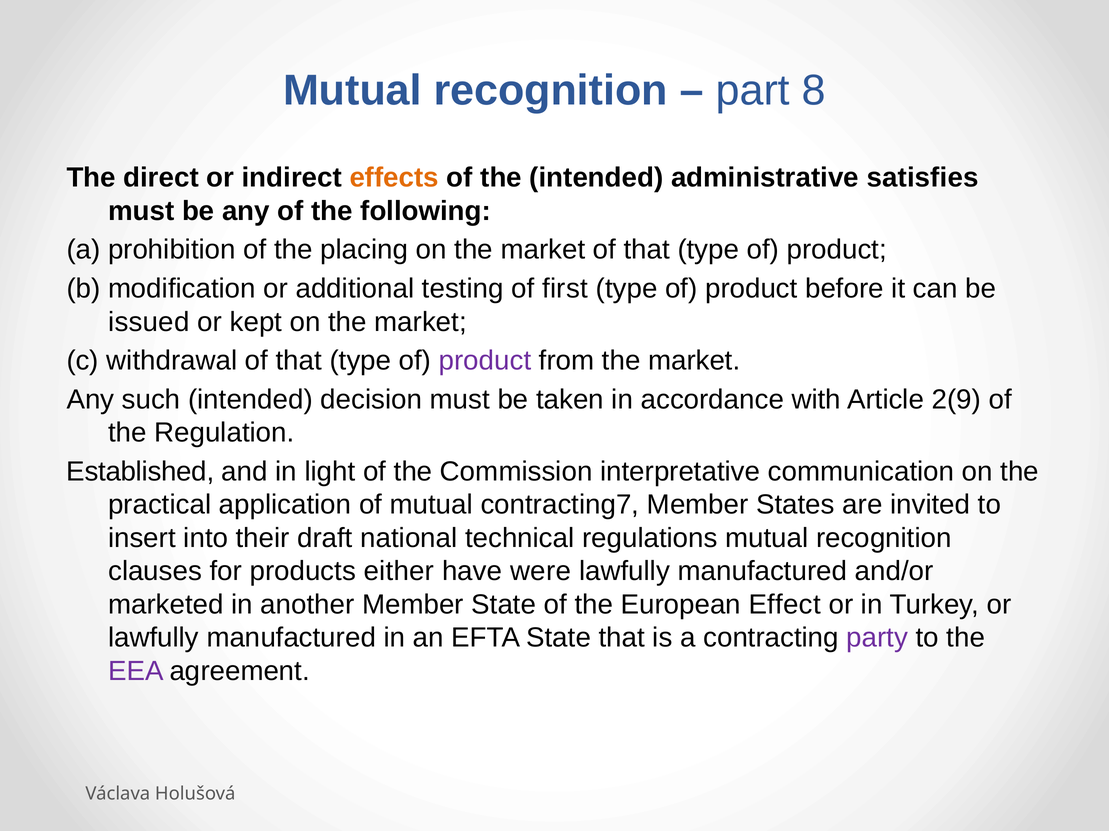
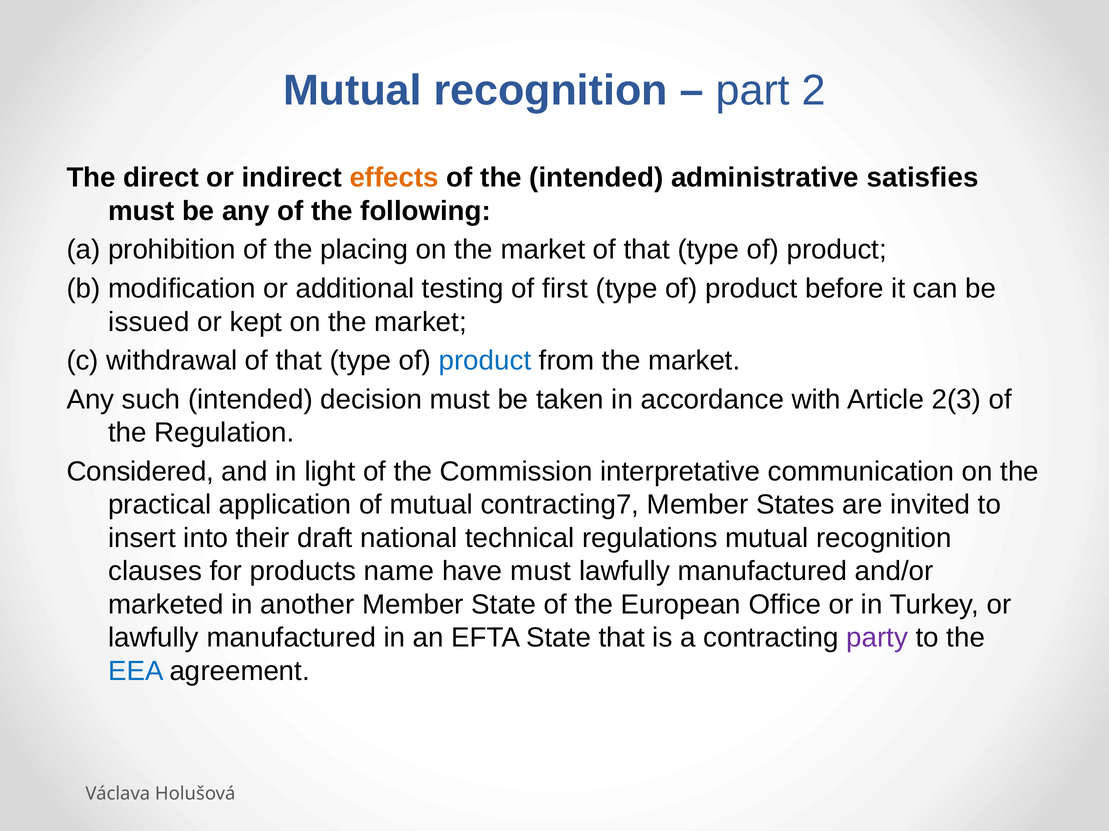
8: 8 -> 2 (814, 90)
product colour: purple -> blue (485, 361)
2(9: 2(9 -> 2(3 (956, 400)
Established: Established -> Considered (140, 472)
either: either -> name (399, 572)
have were: were -> must (541, 572)
Effect: Effect -> Office (785, 605)
EEA colour: purple -> blue (136, 671)
